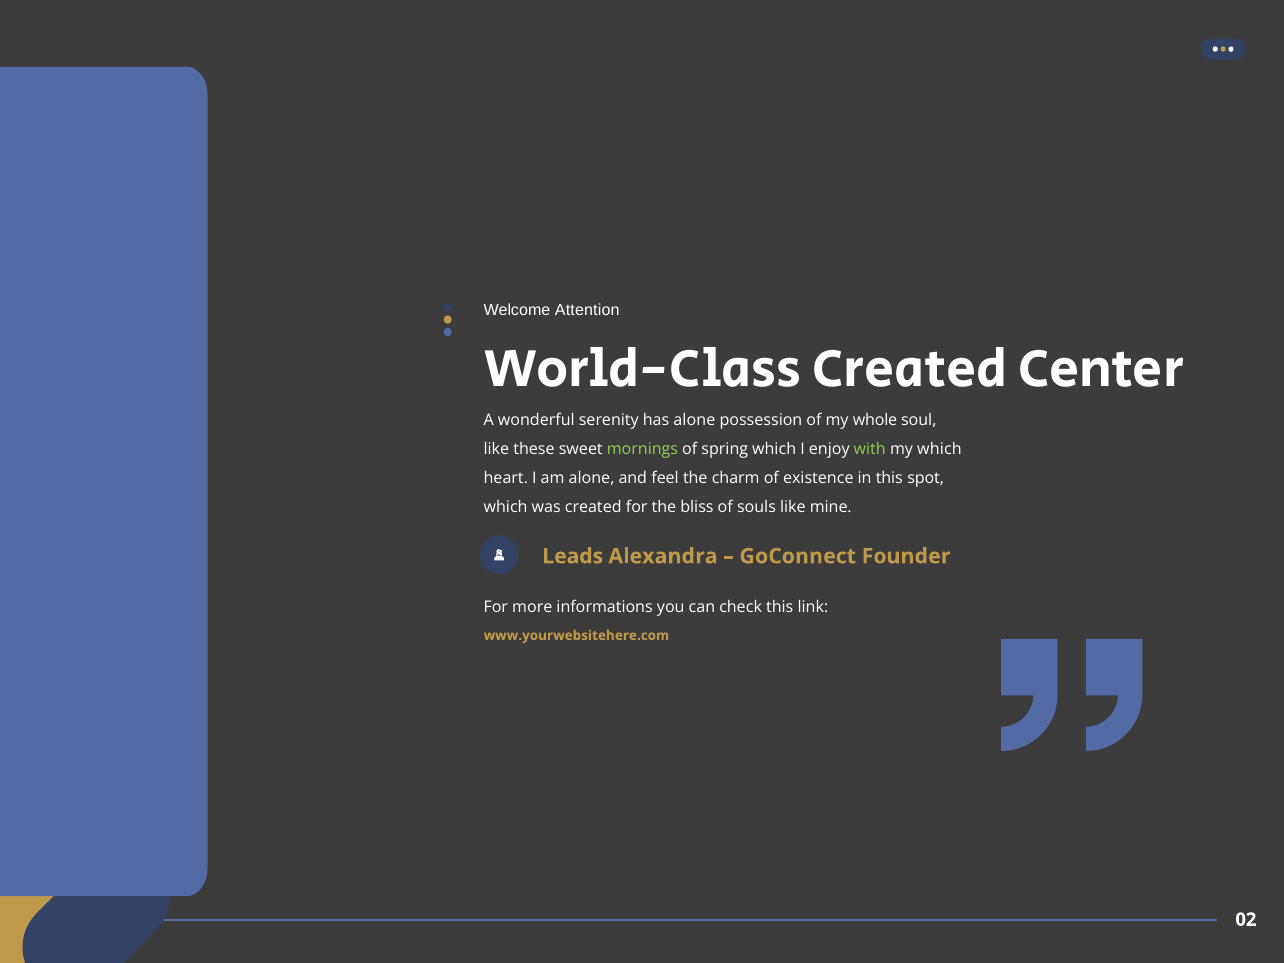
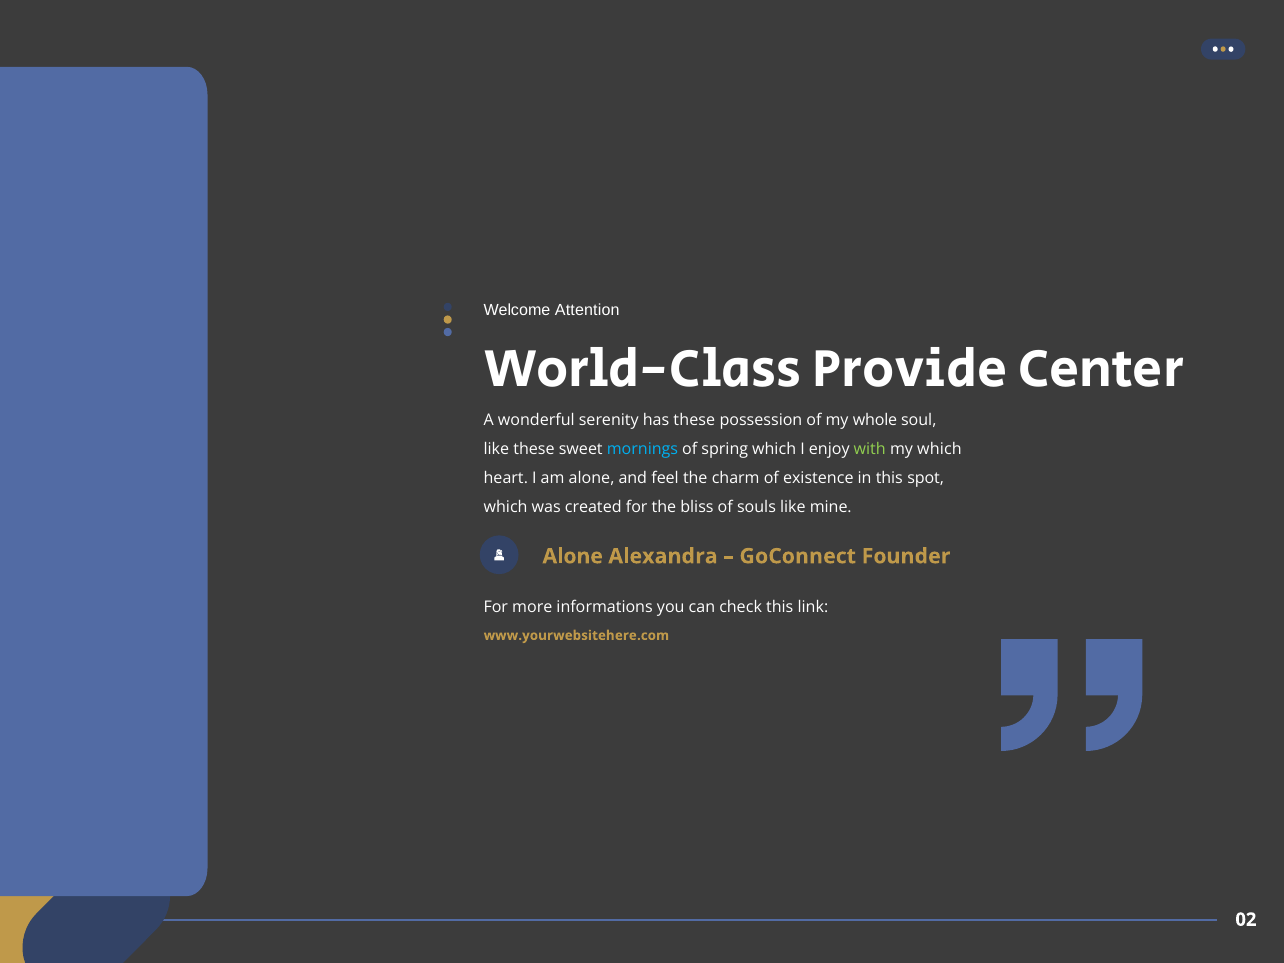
World-Class Created: Created -> Provide (910, 369)
has alone: alone -> these (694, 420)
mornings colour: light green -> light blue (642, 449)
Leads: Leads -> Alone (573, 556)
